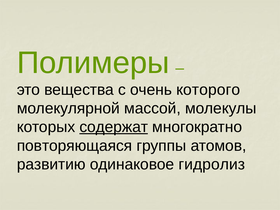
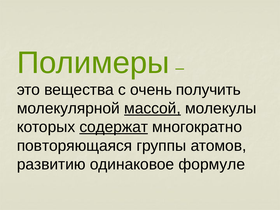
которого: которого -> получить (208, 90)
массой underline: none -> present (152, 108)
гидролиз: гидролиз -> формуле (212, 164)
